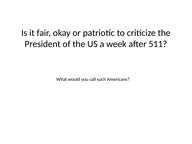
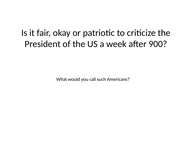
511: 511 -> 900 (158, 44)
